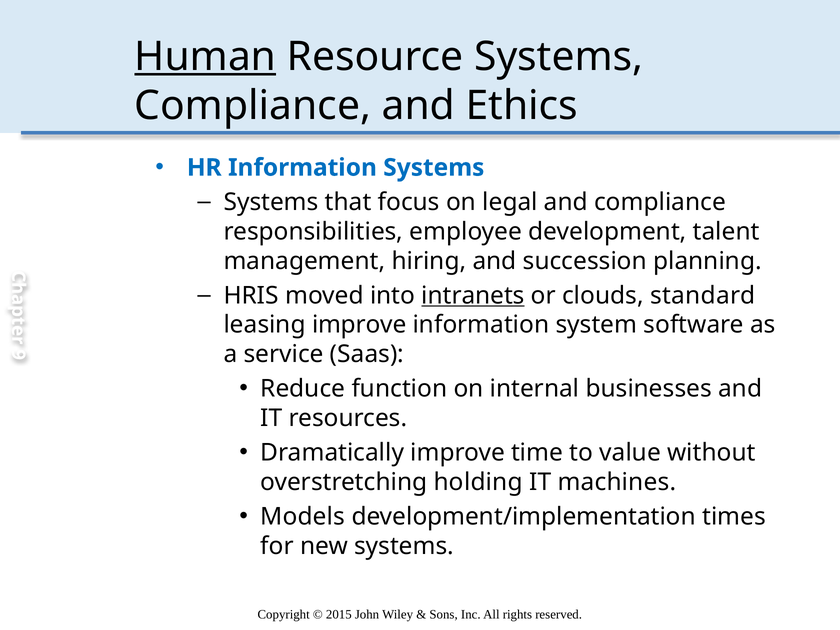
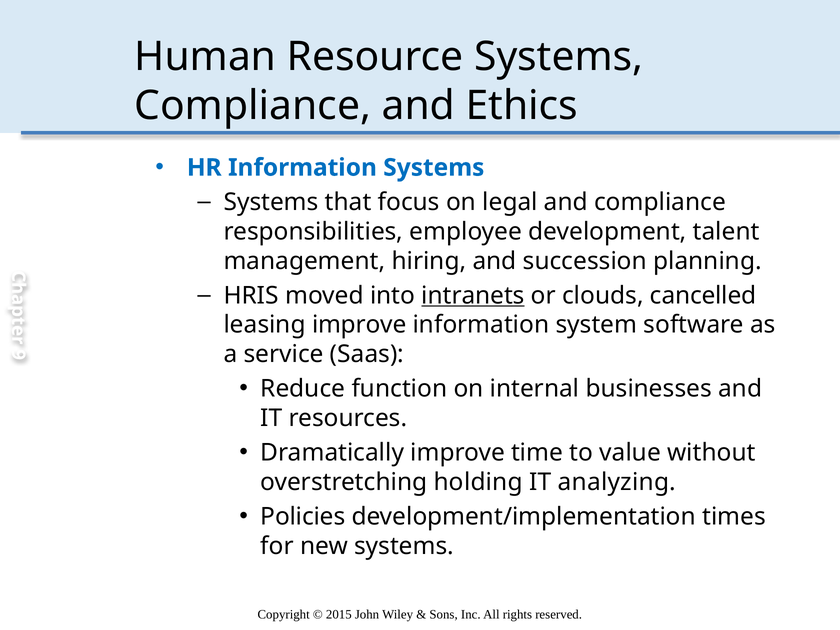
Human underline: present -> none (205, 57)
standard: standard -> cancelled (703, 295)
machines: machines -> analyzing (617, 482)
Models: Models -> Policies (303, 517)
